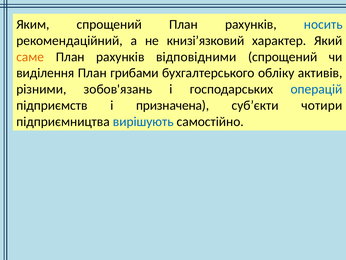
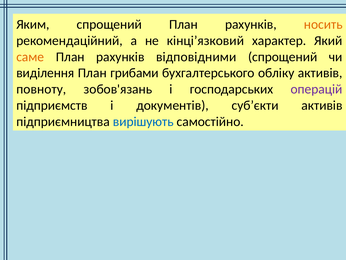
носить colour: blue -> orange (323, 24)
книзі’язковий: книзі’язковий -> кінці’язковий (205, 41)
різними: різними -> повноту (41, 89)
операцій colour: blue -> purple (316, 89)
призначена: призначена -> документів (173, 105)
суб’єкти чотири: чотири -> активів (322, 105)
